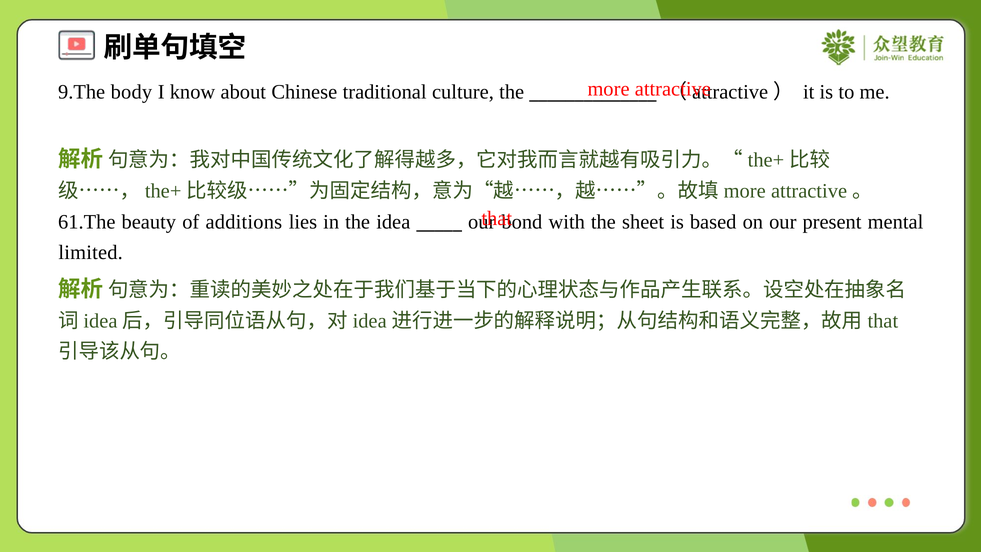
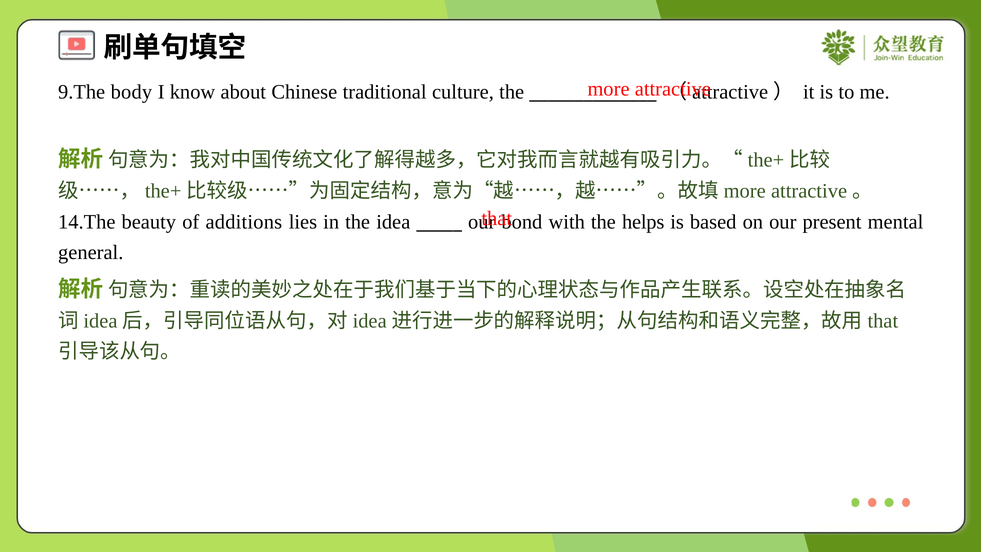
61.The: 61.The -> 14.The (87, 222)
sheet: sheet -> helps (643, 222)
limited: limited -> general (91, 252)
